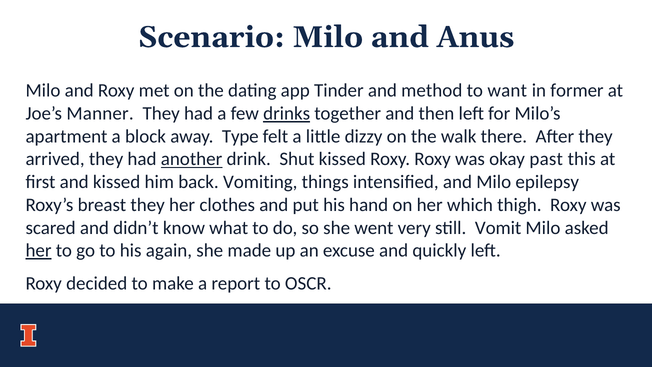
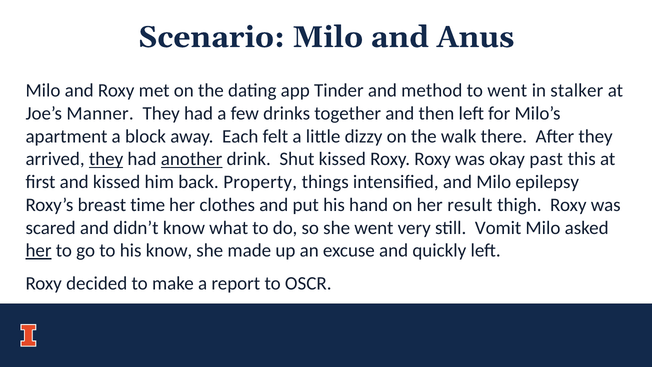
to want: want -> went (507, 91)
former: former -> stalker (577, 91)
drinks underline: present -> none (287, 113)
Type: Type -> Each (240, 136)
they underline: none -> present (106, 159)
Vomiting: Vomiting -> Property (260, 182)
breast they: they -> time (148, 205)
which: which -> result (470, 205)
his again: again -> know (169, 250)
